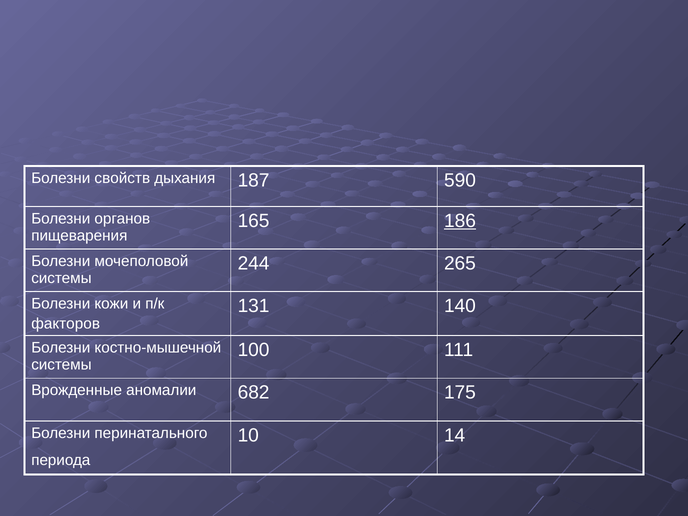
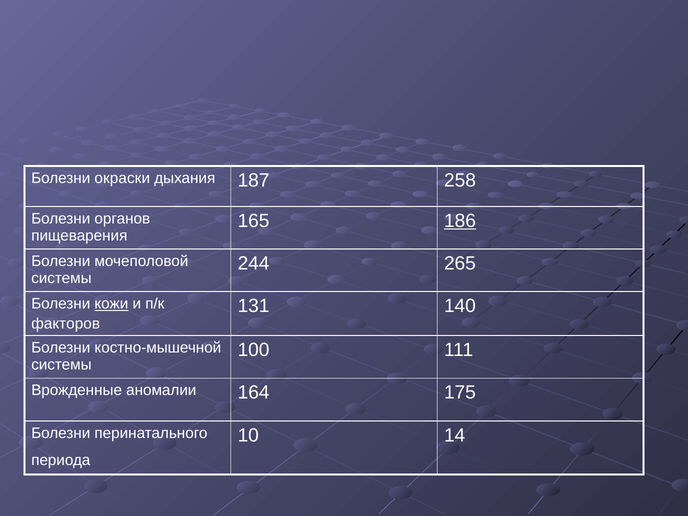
свойств: свойств -> окраски (122, 178)
590: 590 -> 258 (460, 180)
кожи underline: none -> present (111, 304)
682: 682 -> 164 (254, 393)
